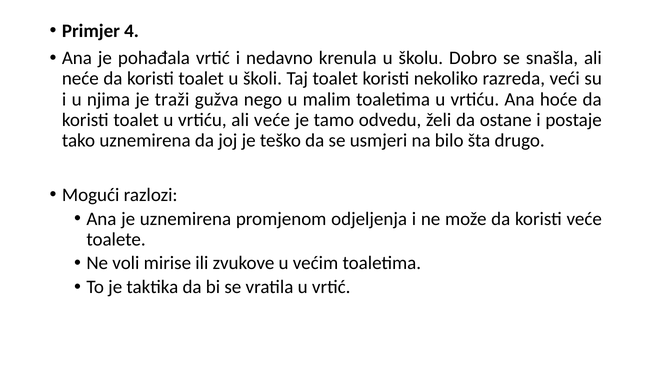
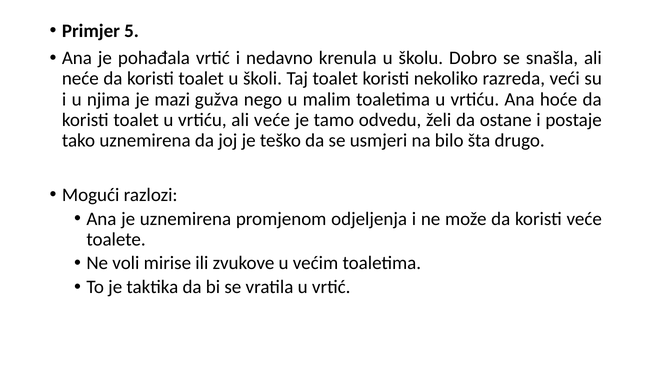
4: 4 -> 5 (132, 31)
traži: traži -> mazi (172, 99)
